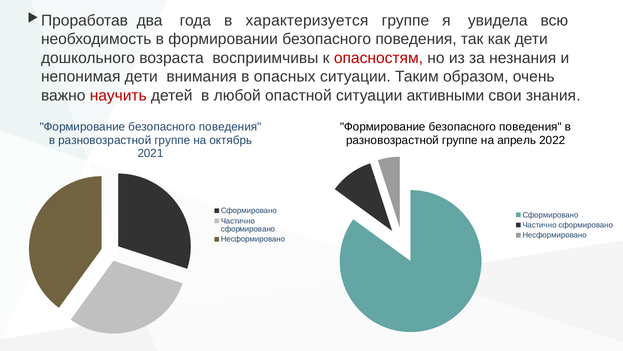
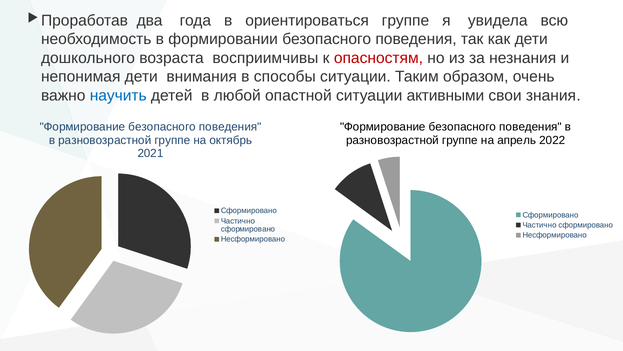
характеризуется: характеризуется -> ориентироваться (307, 21)
опасных: опасных -> способы (285, 77)
научить colour: red -> blue (118, 95)
